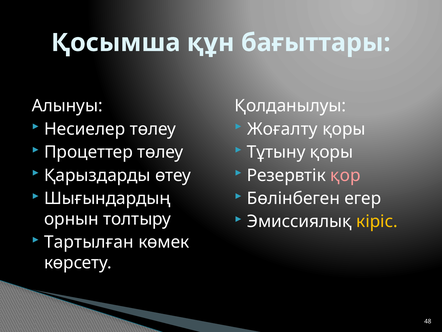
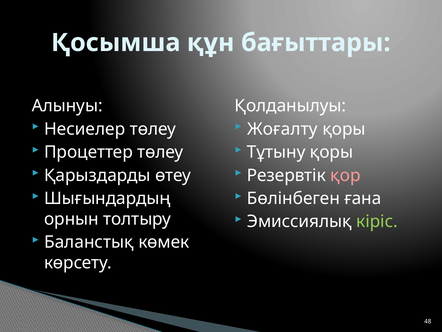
егер: егер -> ғана (363, 198)
кіріс colour: yellow -> light green (377, 221)
Тартылған: Тартылған -> Баланстық (89, 242)
